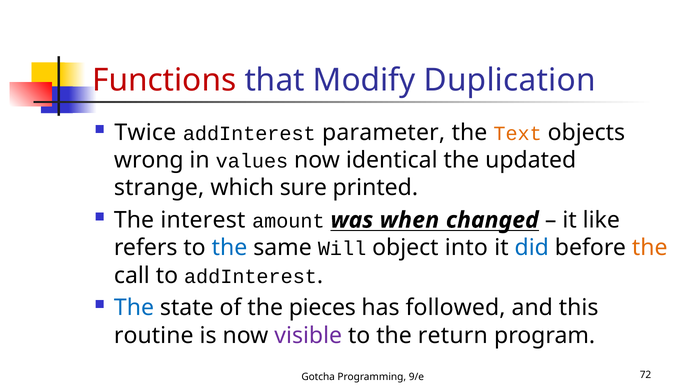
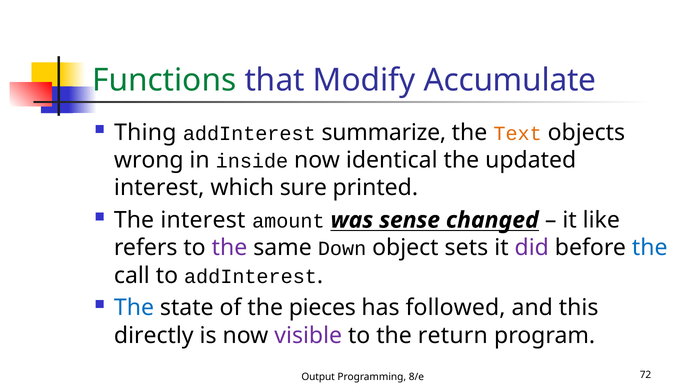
Functions colour: red -> green (164, 80)
Duplication: Duplication -> Accumulate (510, 80)
Twice: Twice -> Thing (145, 132)
parameter: parameter -> summarize (384, 132)
values: values -> inside (252, 161)
strange: strange -> interest (159, 188)
when: when -> sense (410, 220)
the colour: blue -> purple (229, 248)
Will: Will -> Down (342, 249)
into: into -> sets (466, 248)
did colour: blue -> purple (532, 248)
the colour: orange -> blue (650, 248)
routine: routine -> directly (154, 335)
Gotcha: Gotcha -> Output (318, 376)
9/e: 9/e -> 8/e (416, 376)
